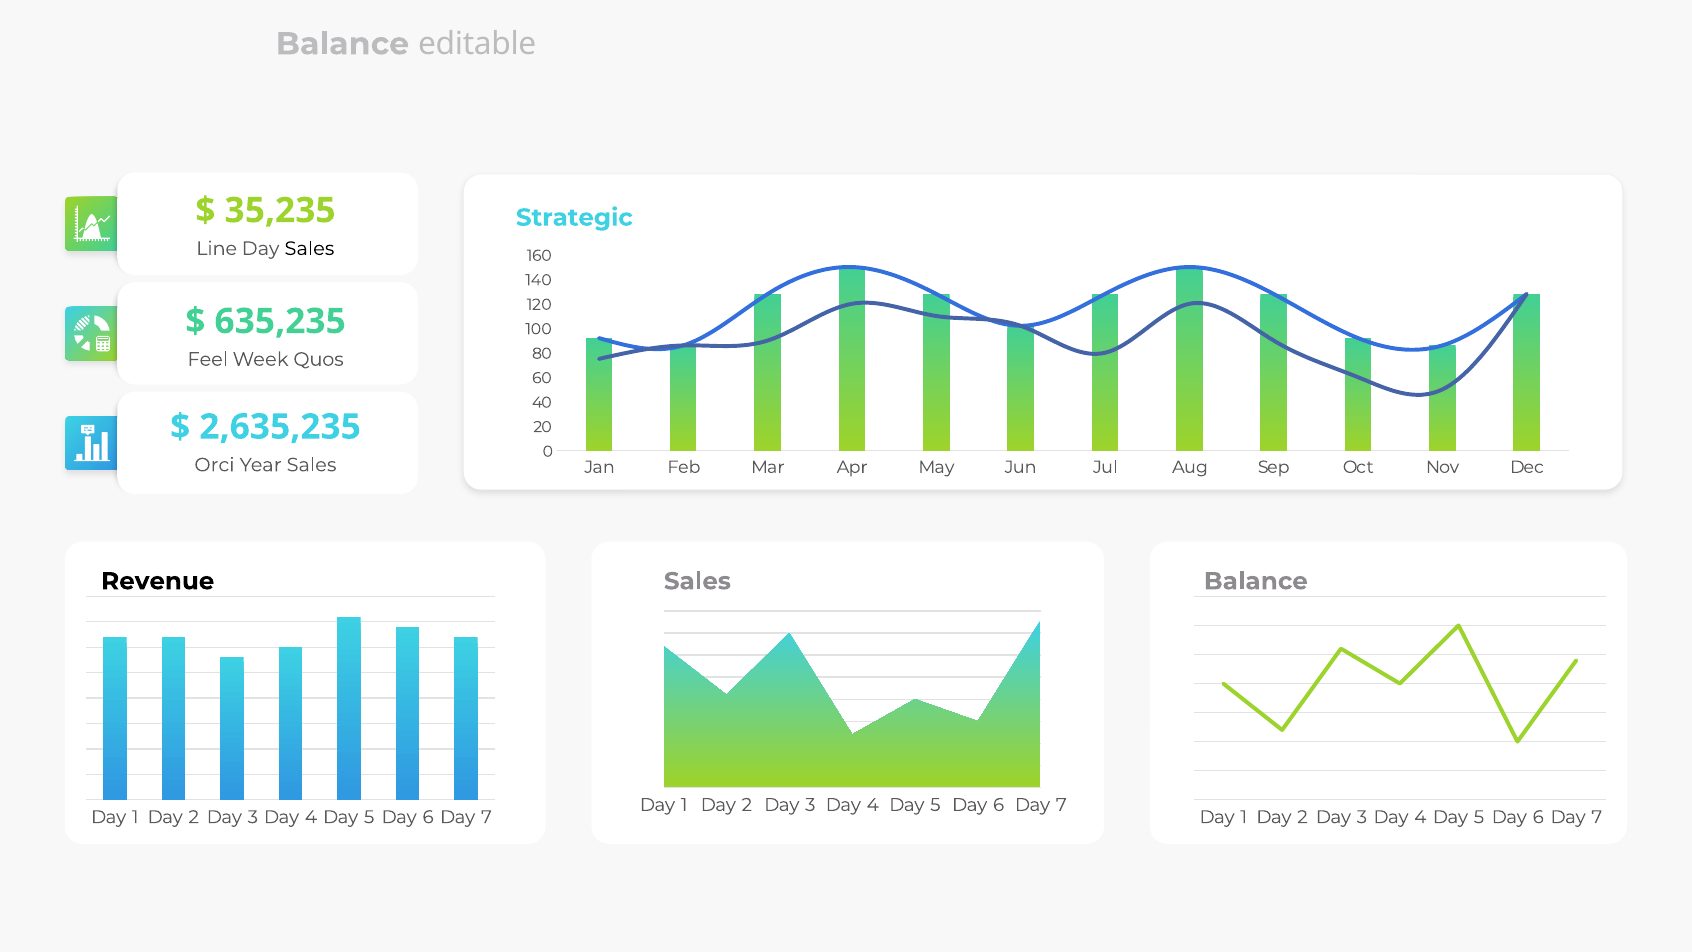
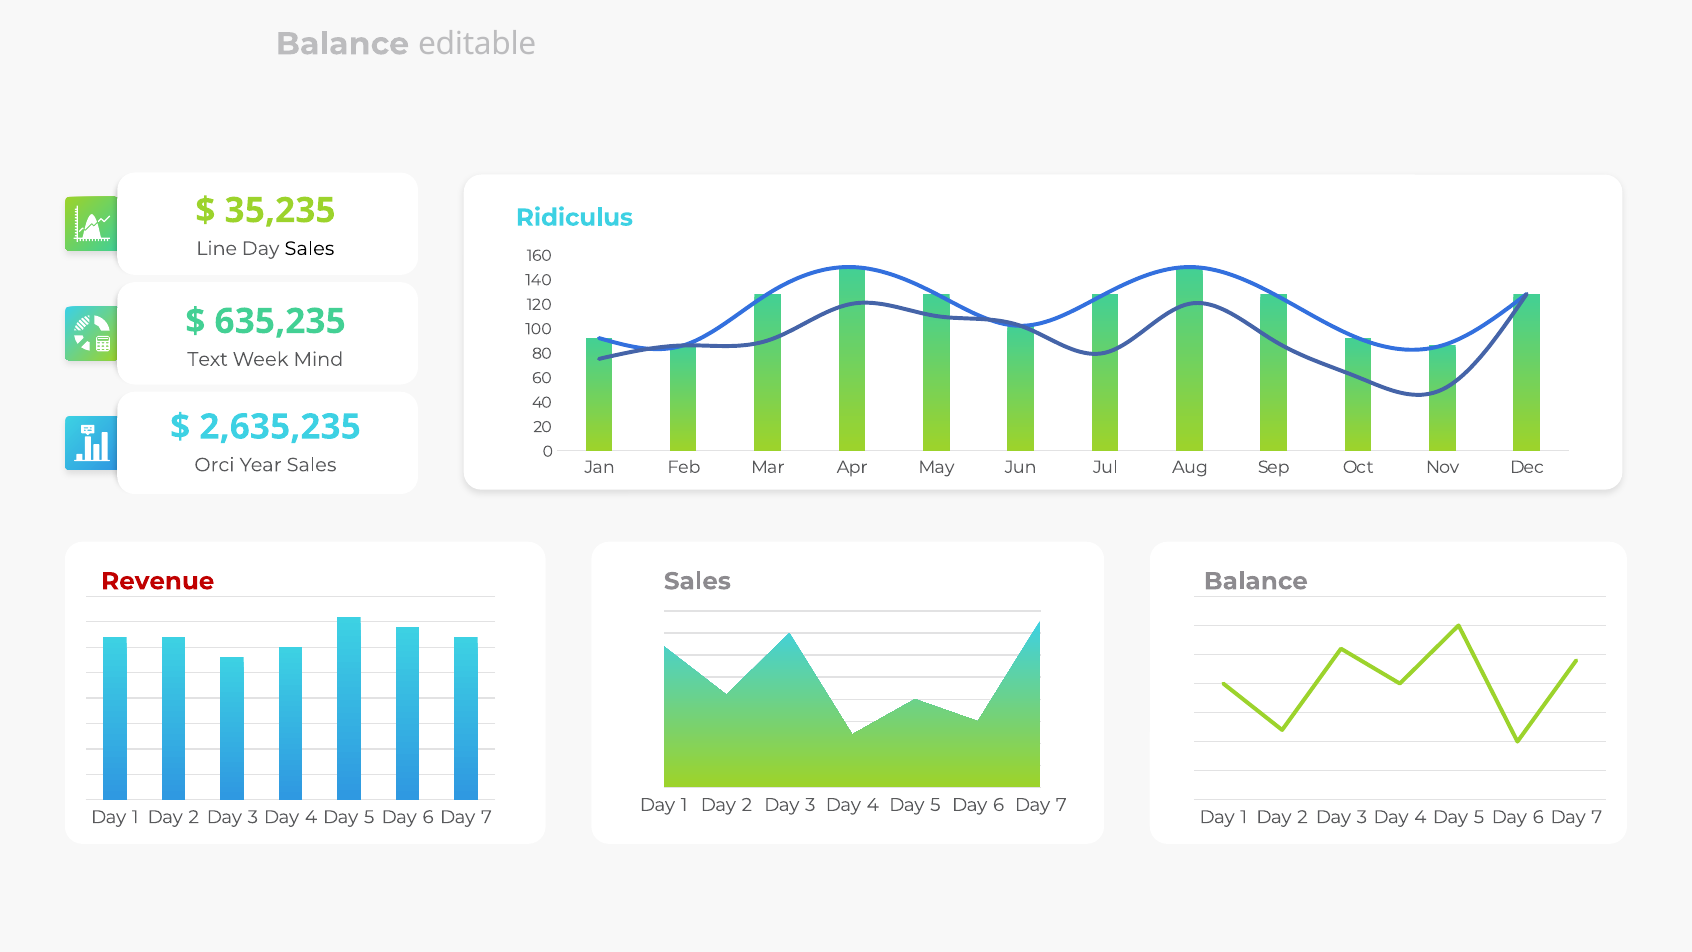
Strategic: Strategic -> Ridiculus (574, 218)
Feel: Feel -> Text (208, 359)
Quos: Quos -> Mind (318, 359)
Revenue colour: black -> red (158, 581)
